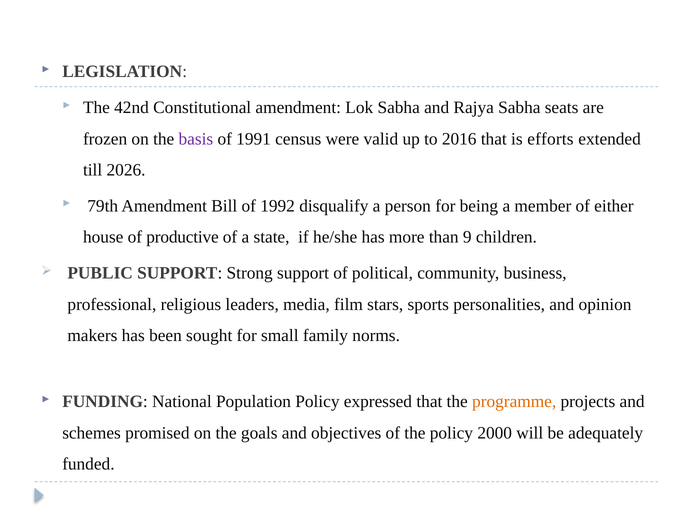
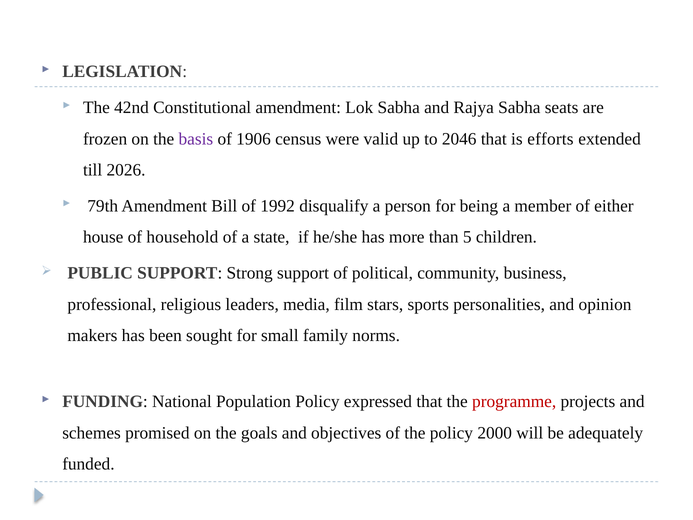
1991: 1991 -> 1906 (254, 139)
2016: 2016 -> 2046 (459, 139)
productive: productive -> household (182, 237)
9: 9 -> 5 (467, 237)
programme colour: orange -> red (514, 402)
